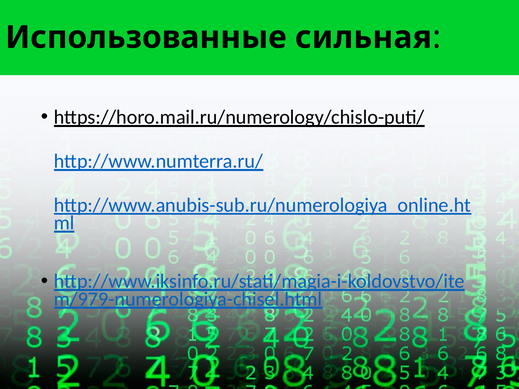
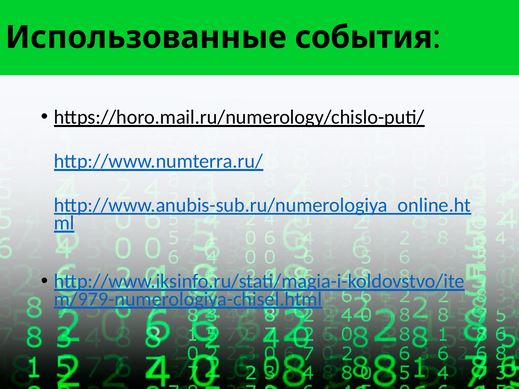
сильная: сильная -> события (364, 37)
